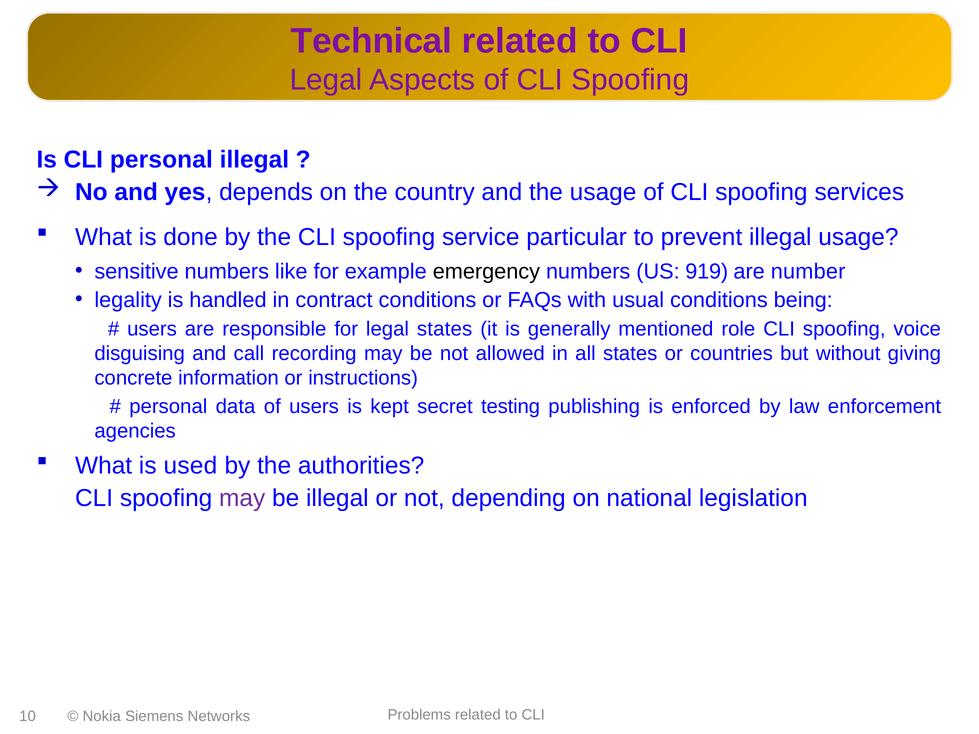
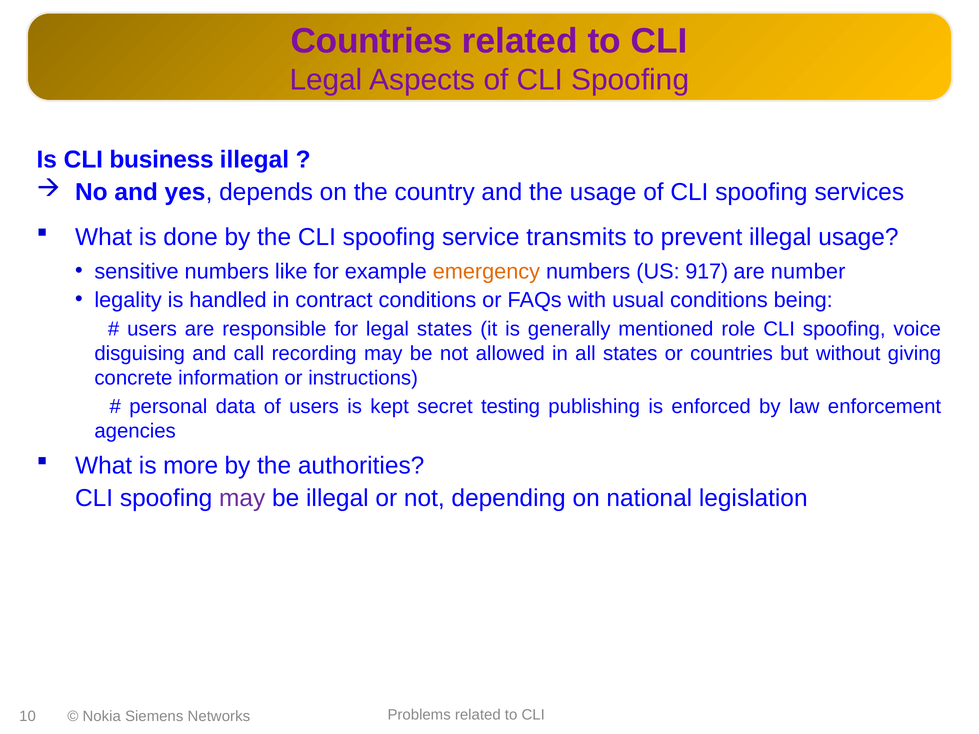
Technical: Technical -> Countries (372, 41)
CLI personal: personal -> business (162, 160)
particular: particular -> transmits (576, 237)
emergency colour: black -> orange (486, 271)
919: 919 -> 917 (707, 271)
used: used -> more (191, 466)
